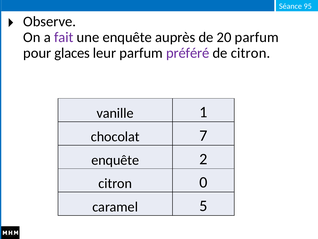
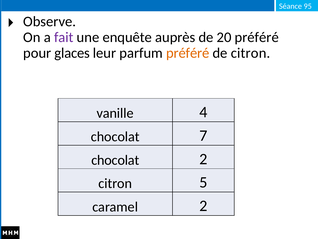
20 parfum: parfum -> préféré (257, 37)
préféré colour: purple -> orange (188, 53)
1: 1 -> 4 (203, 112)
enquête: enquête -> chocolat (115, 160)
0: 0 -> 5 (203, 182)
caramel 5: 5 -> 2 (203, 205)
